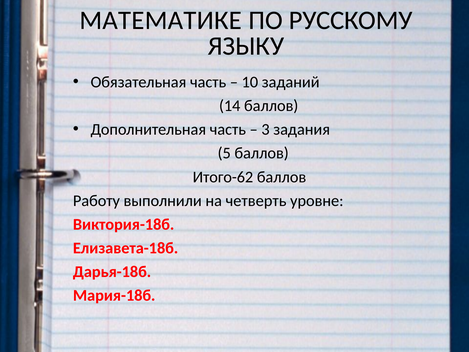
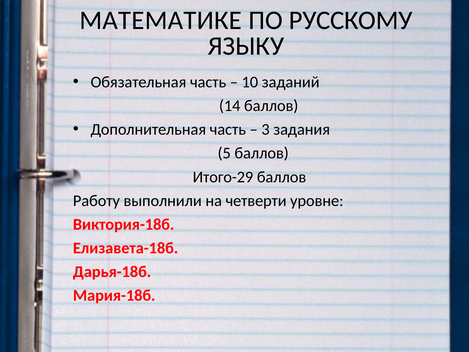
Итого-62: Итого-62 -> Итого-29 (223, 177)
четверть: четверть -> четверти (256, 201)
